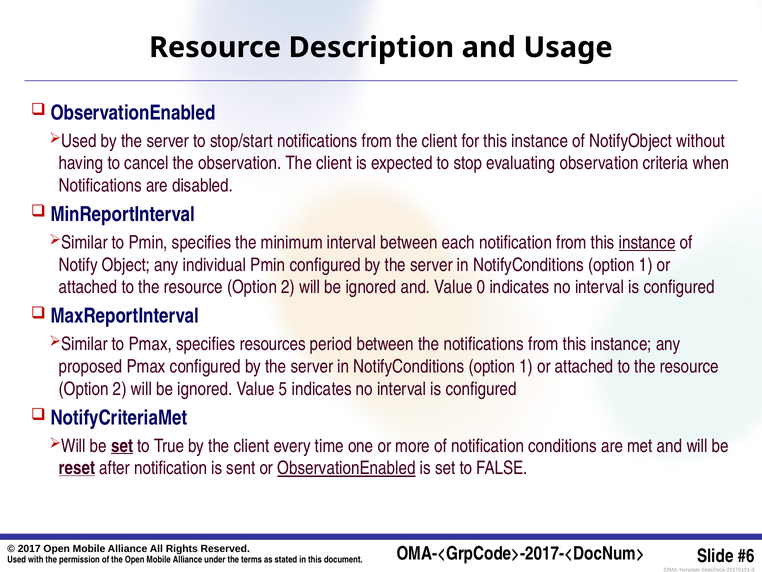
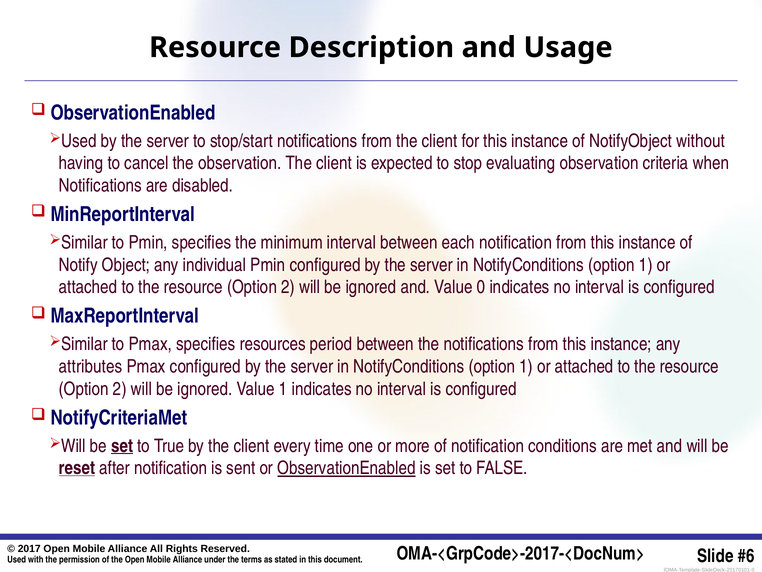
instance underline: present -> none (647, 242)
proposed: proposed -> attributes (91, 366)
Value 5: 5 -> 1 (283, 389)
